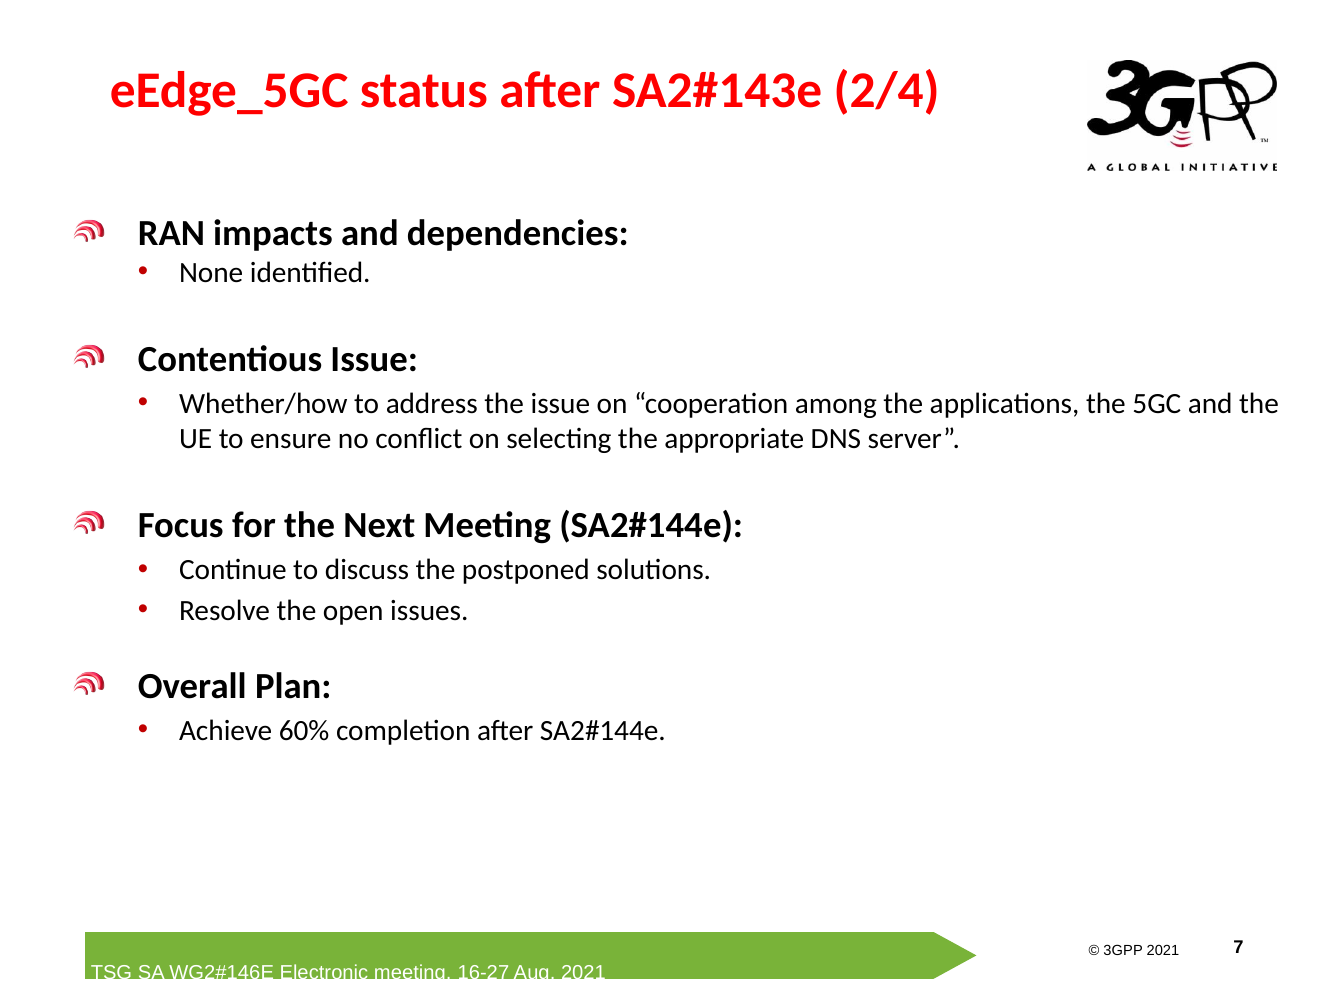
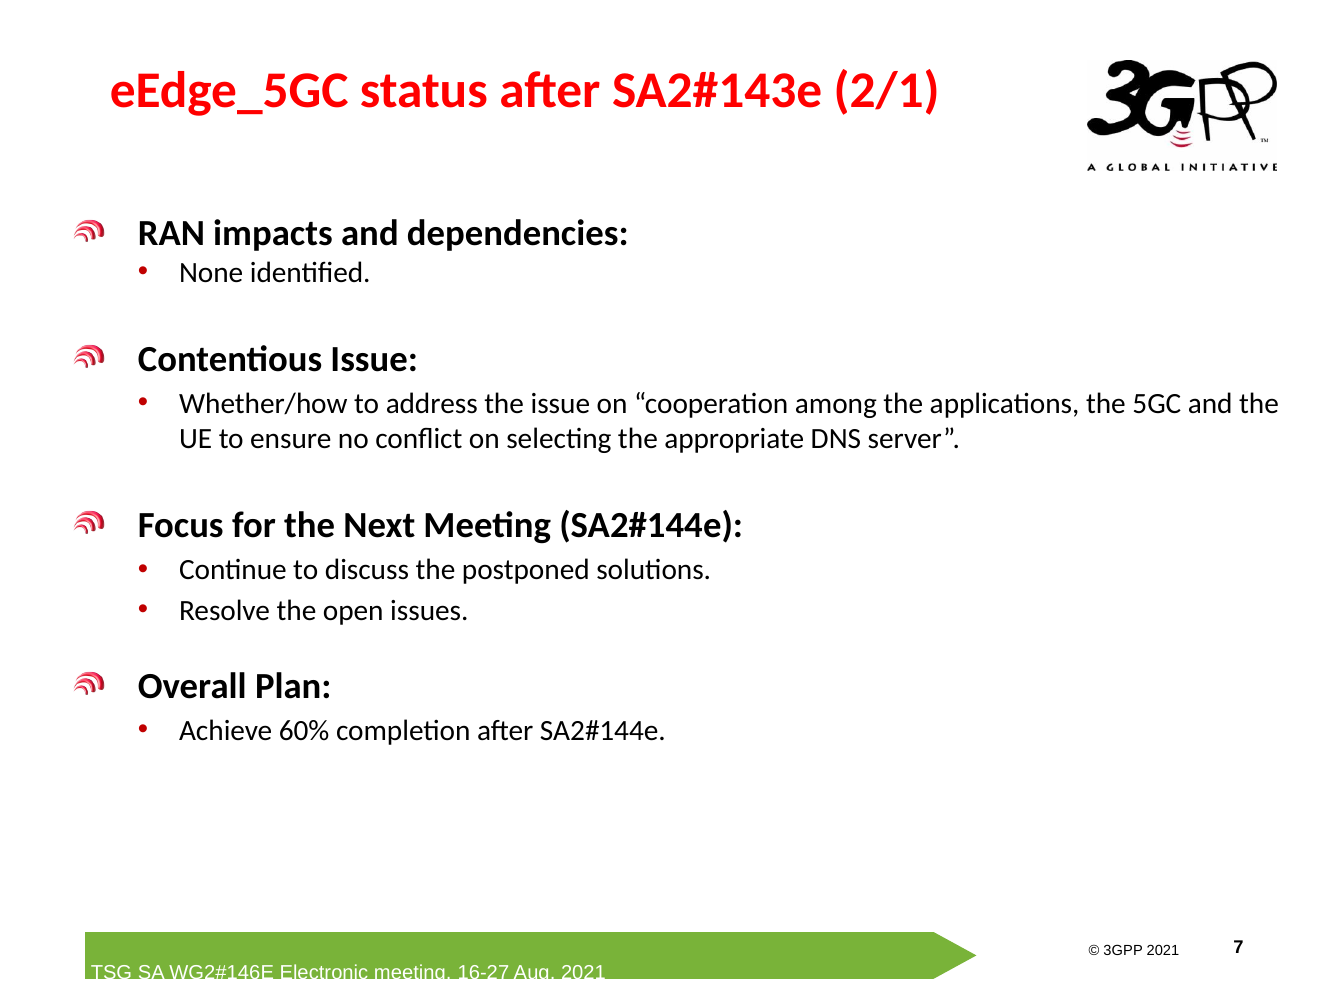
2/4: 2/4 -> 2/1 (887, 90)
